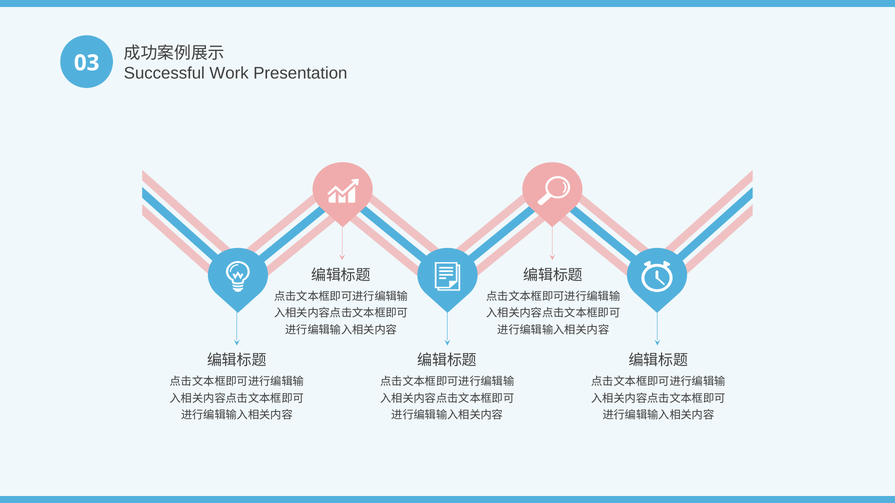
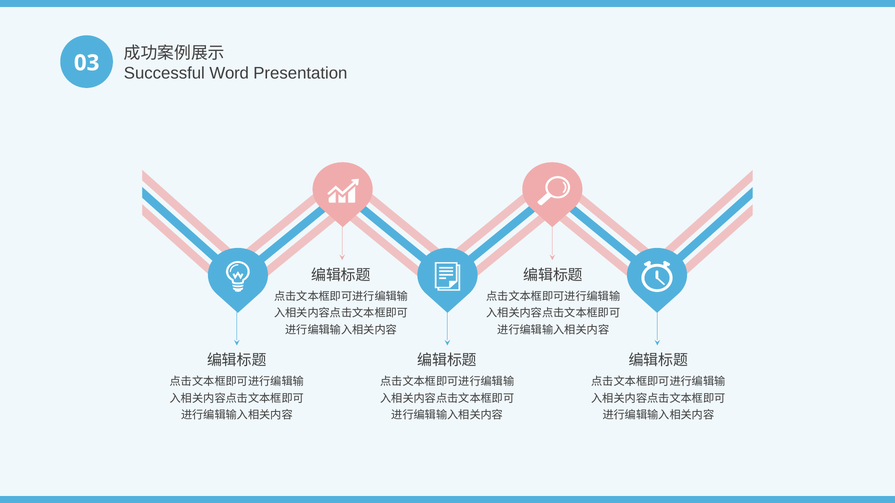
Work: Work -> Word (229, 73)
